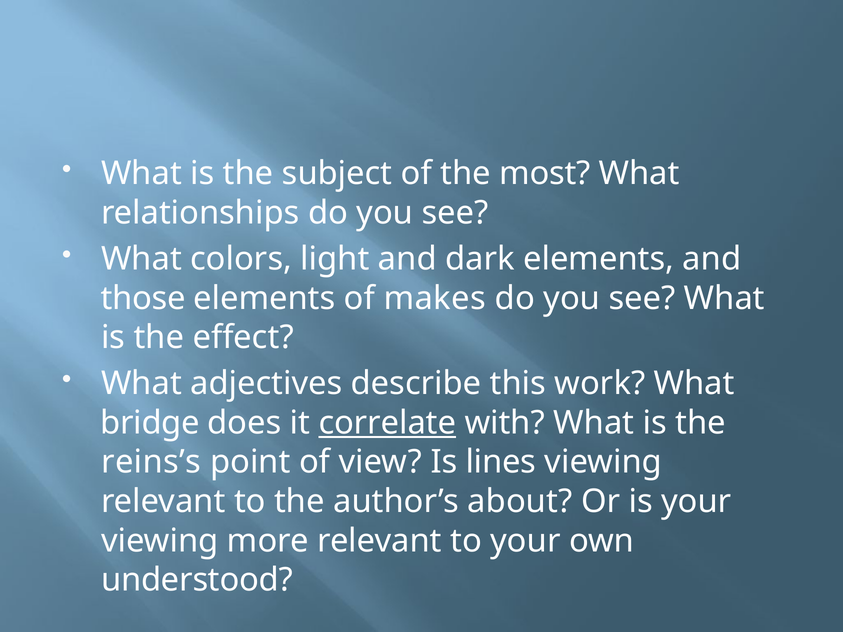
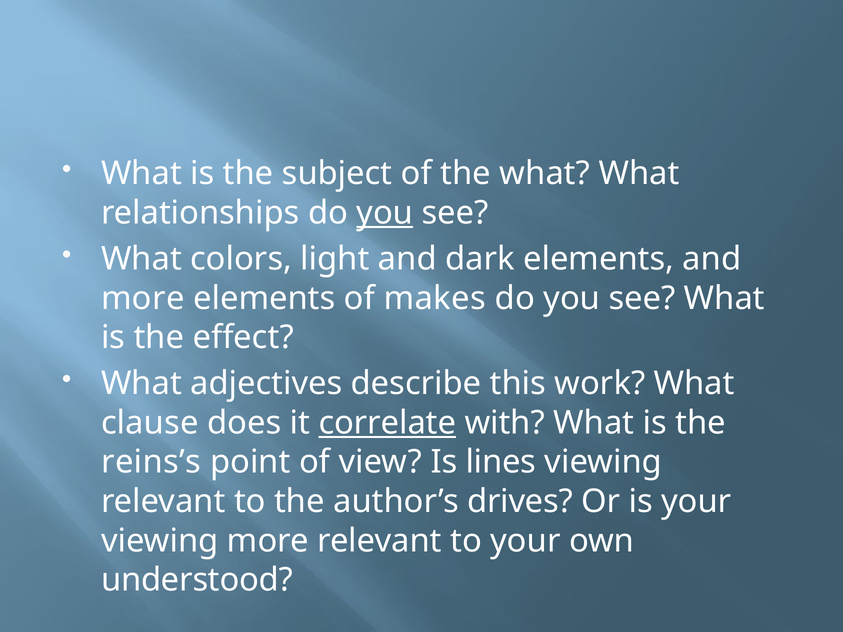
the most: most -> what (545, 174)
you underline: none -> present (385, 213)
those: those -> more (143, 298)
bridge: bridge -> clause (150, 423)
about: about -> drives (520, 502)
